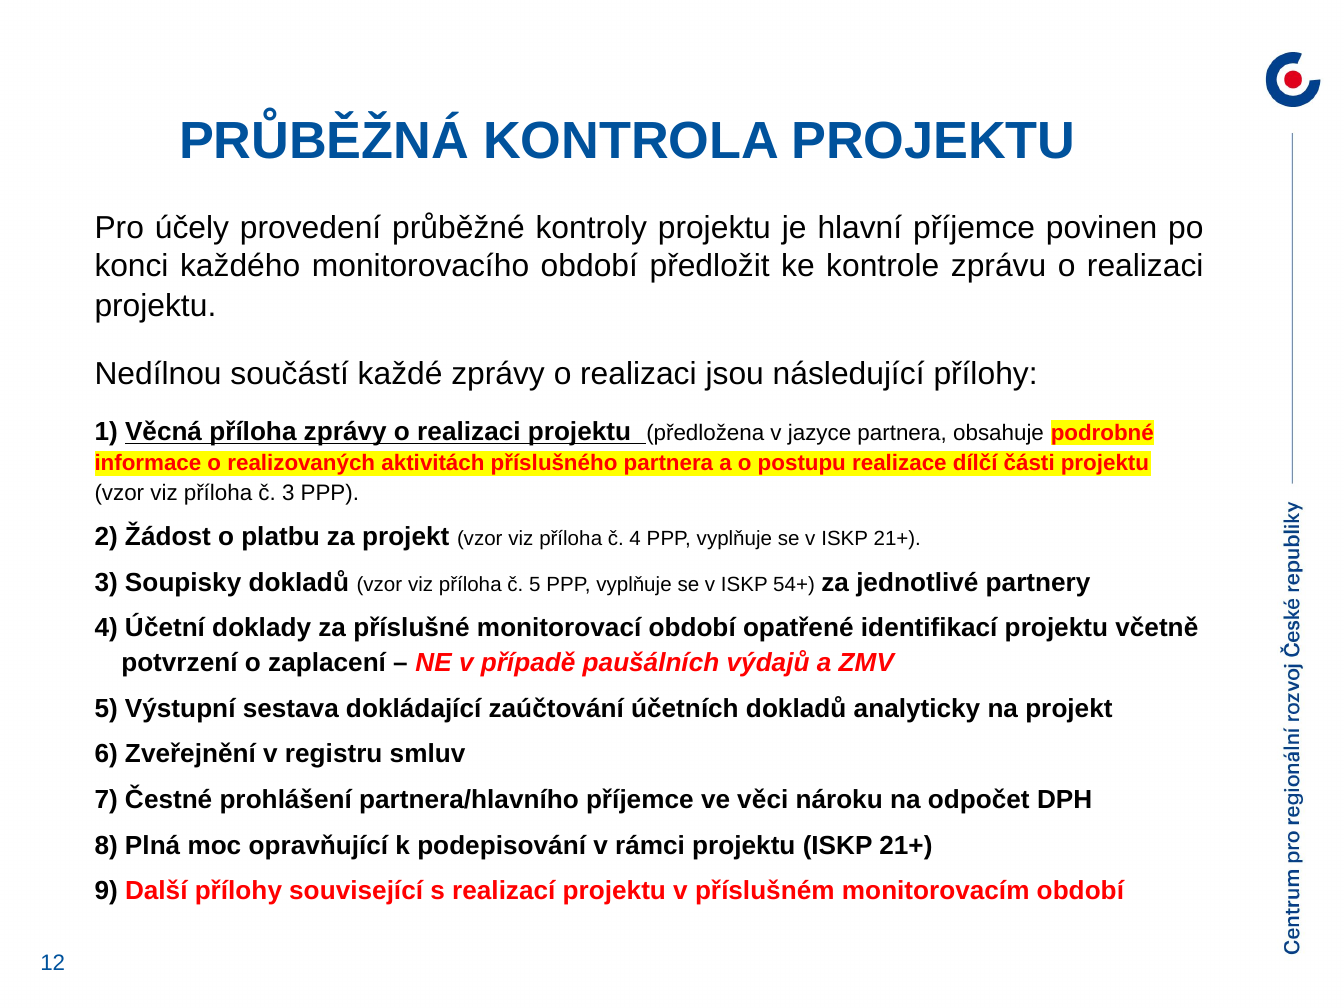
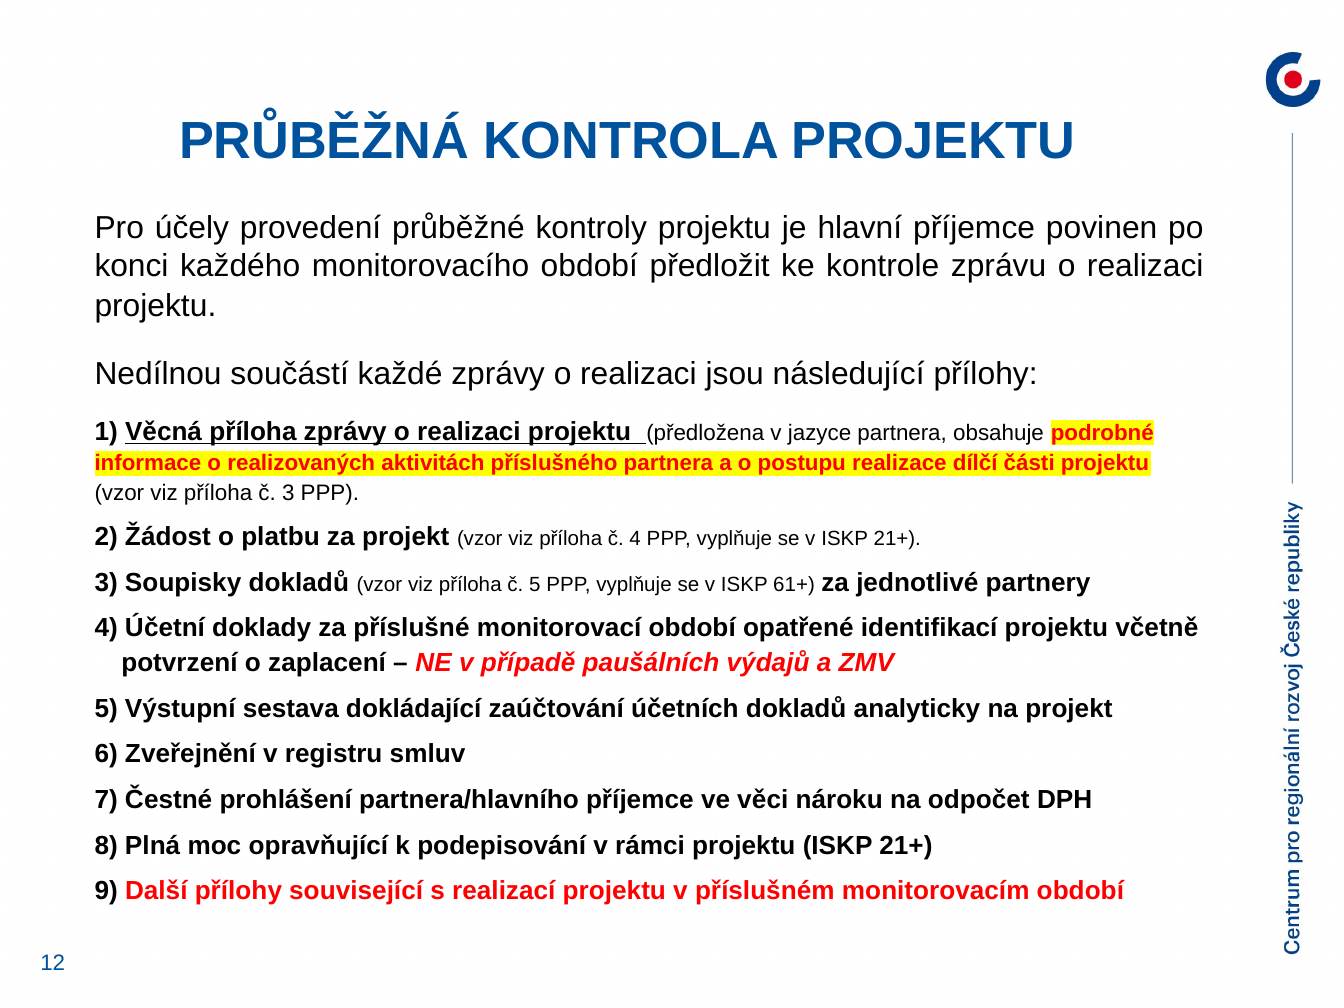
54+: 54+ -> 61+ (794, 584)
